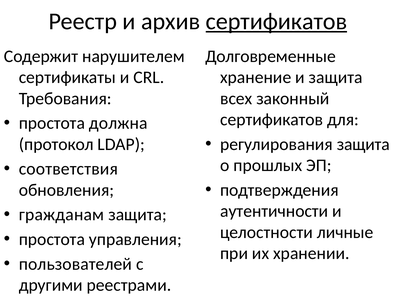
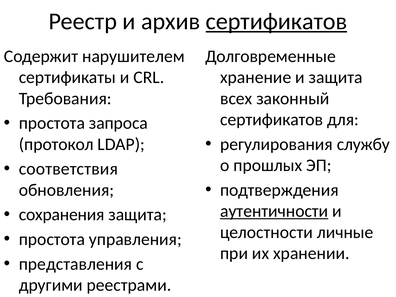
должна: должна -> запроса (118, 123)
регулирования защита: защита -> службу (363, 144)
аутентичности underline: none -> present (274, 211)
гражданам: гражданам -> сохранения (62, 215)
пользователей: пользователей -> представления (75, 264)
